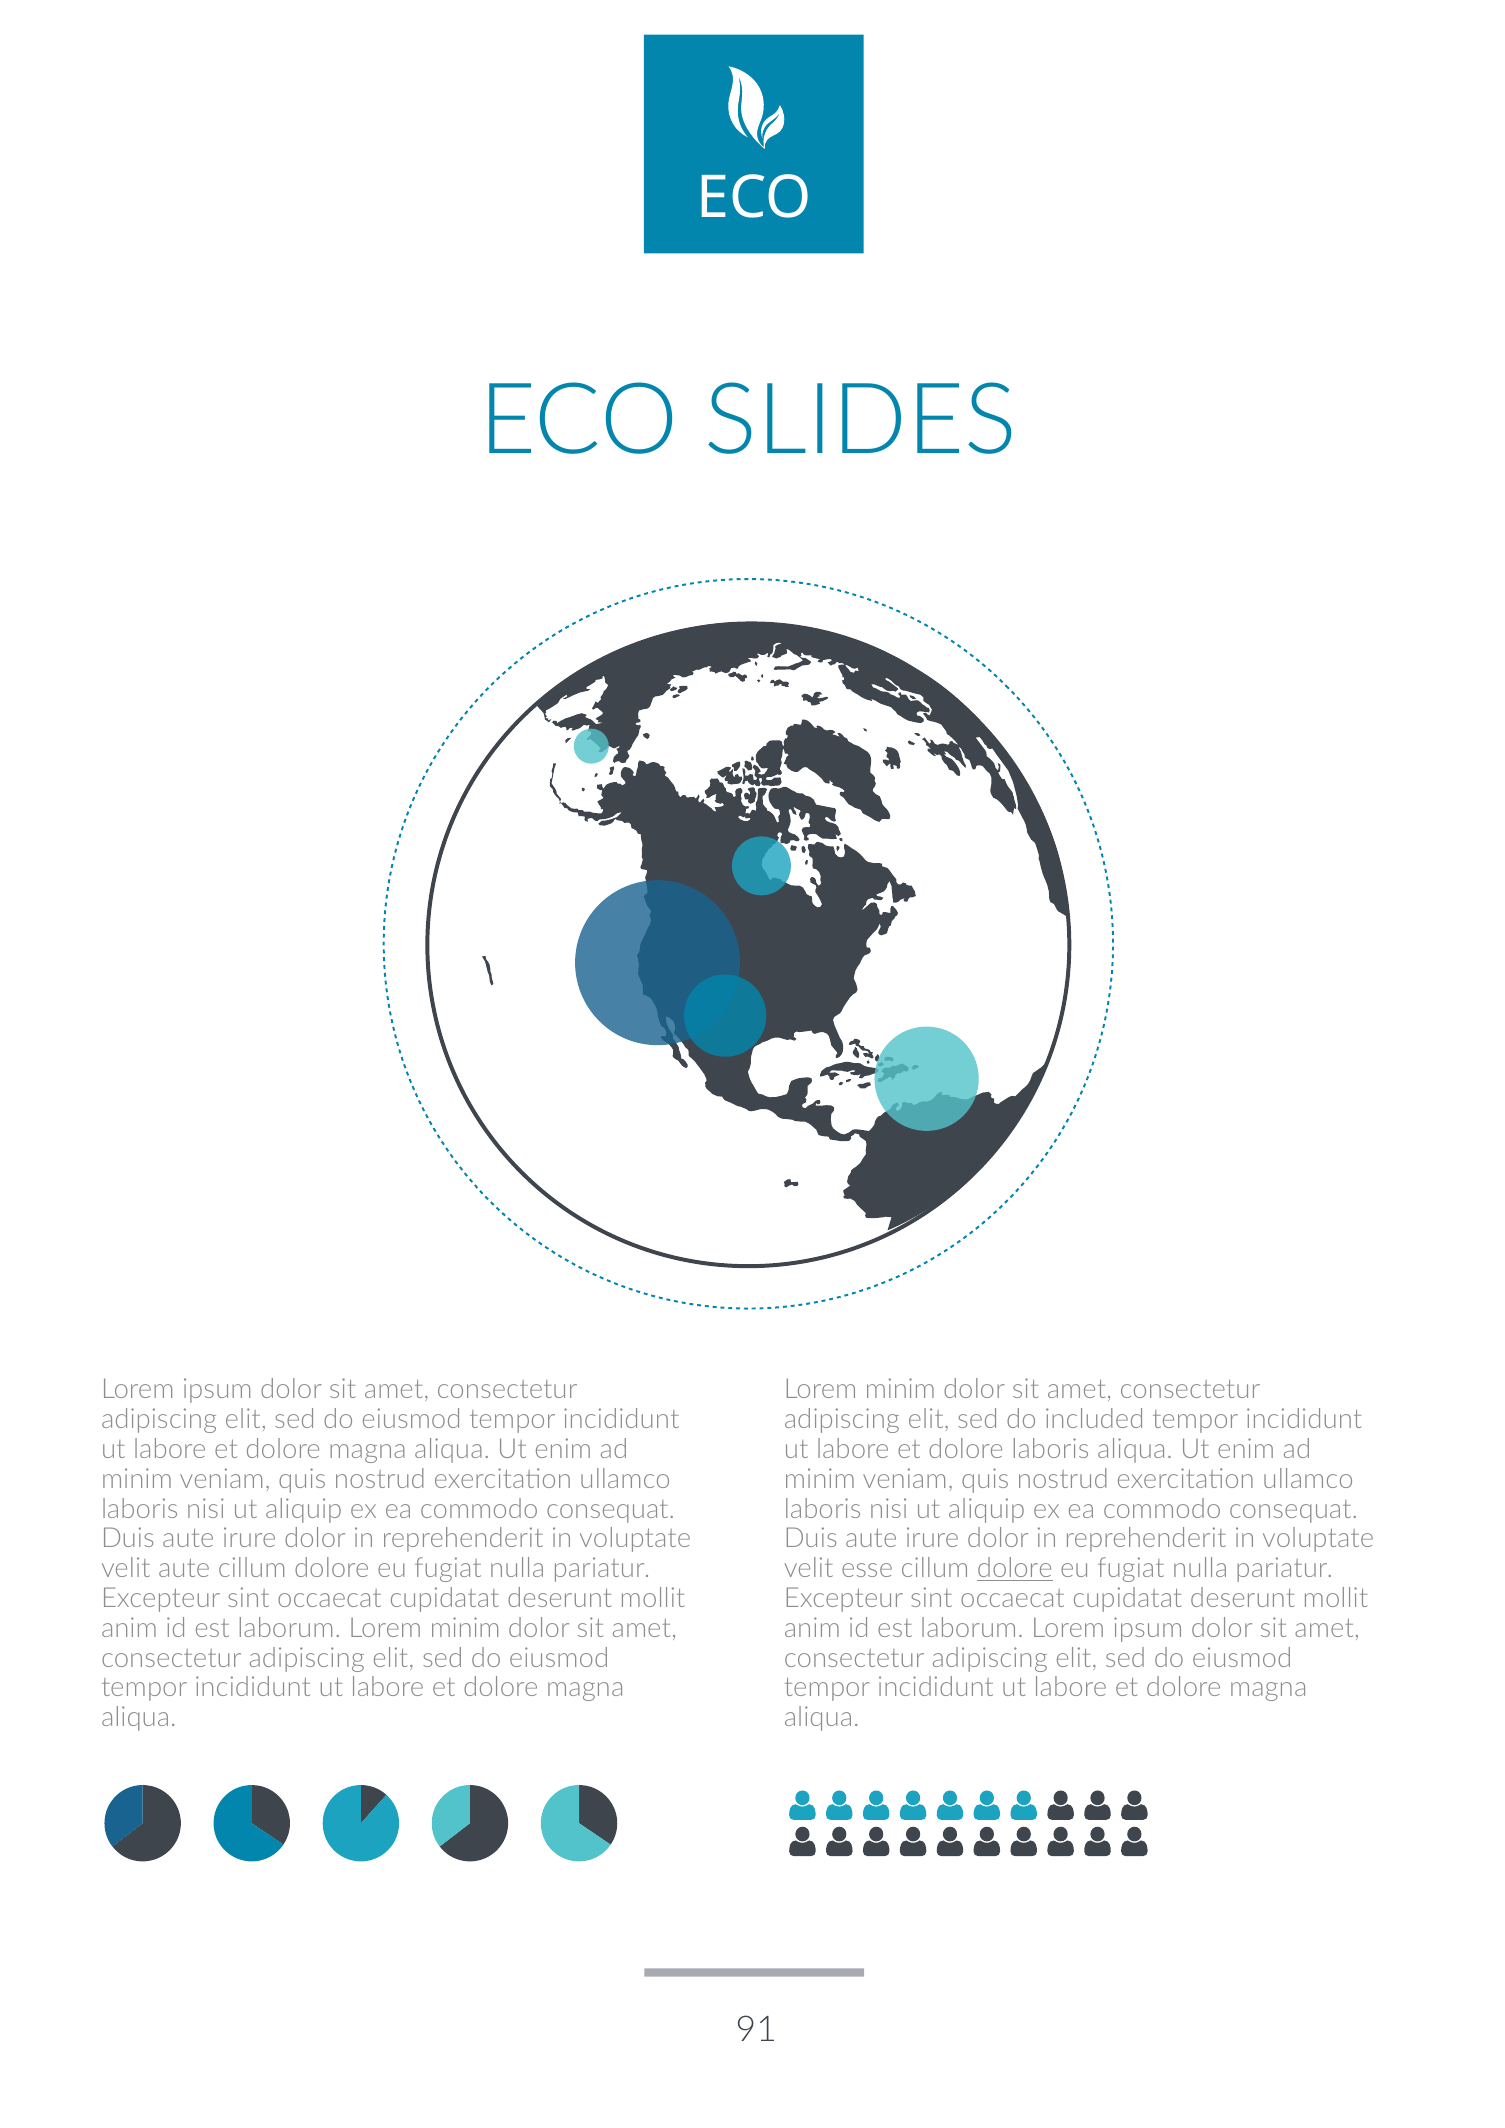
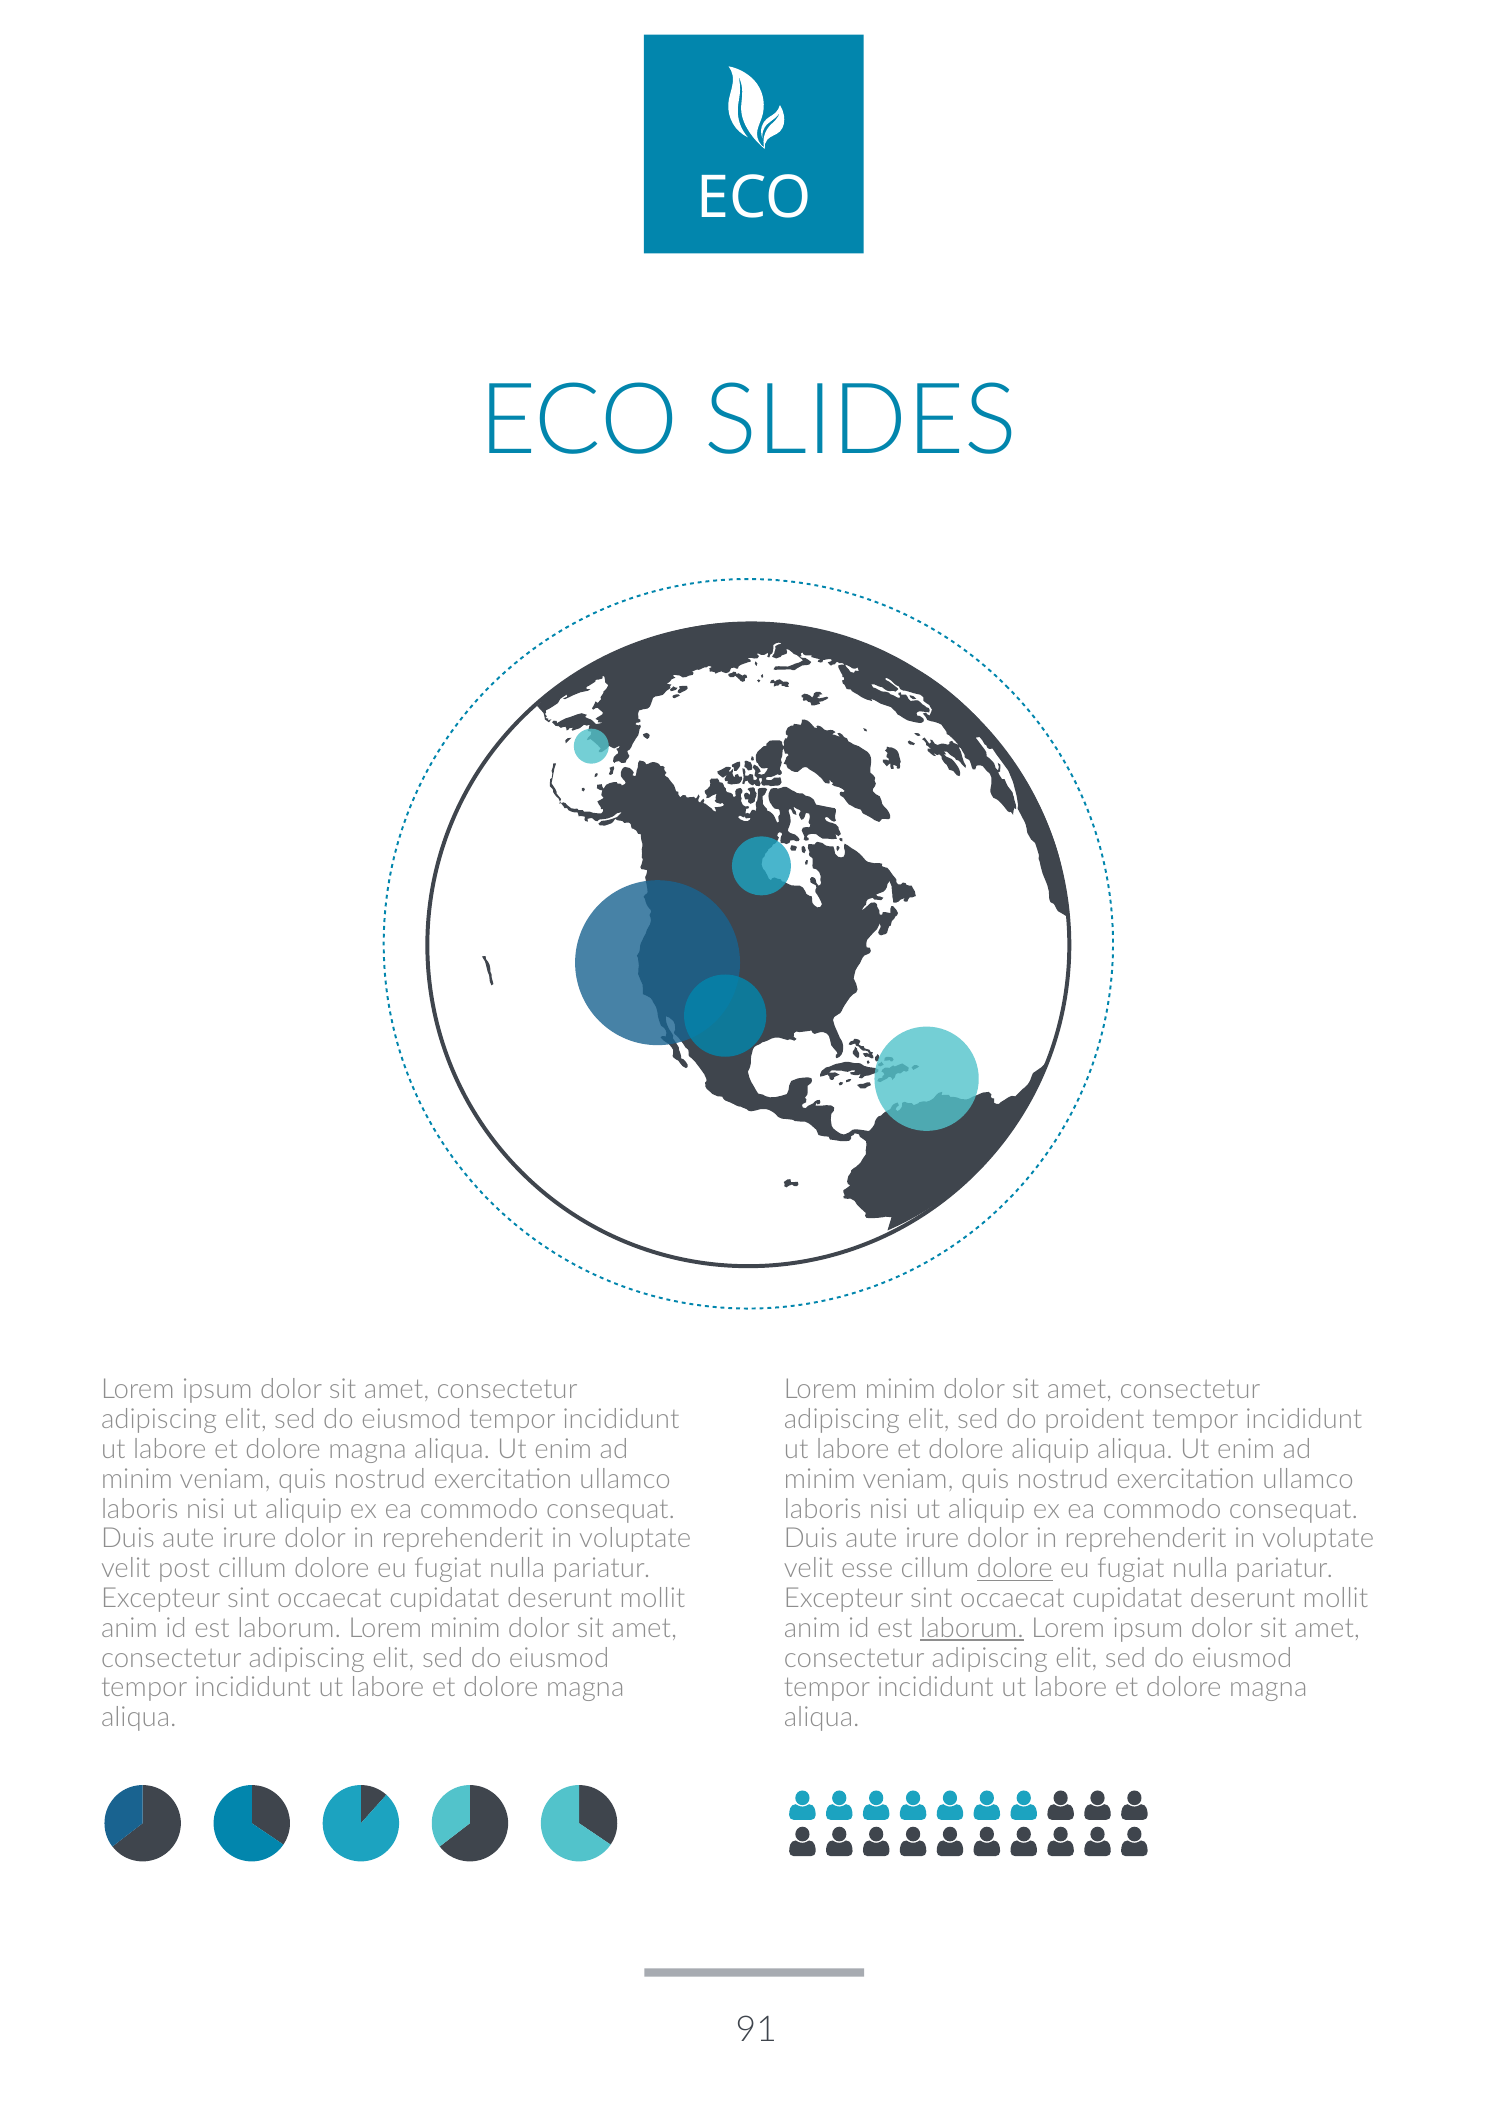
included: included -> proident (1094, 1419)
dolore laboris: laboris -> aliquip (1050, 1449)
velit aute: aute -> post (184, 1568)
laborum underline: none -> present (972, 1628)
